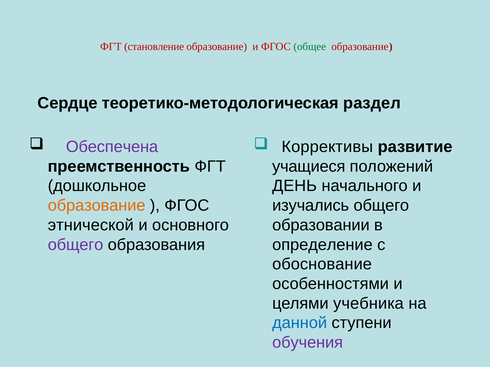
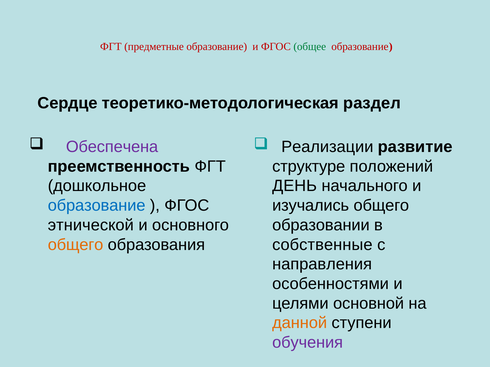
становление: становление -> предметные (154, 47)
Коррективы: Коррективы -> Реализации (327, 147)
учащиеся: учащиеся -> структуре (309, 167)
образование colour: orange -> blue (97, 206)
общего colour: purple -> orange (76, 245)
определение: определение -> собственные (322, 245)
обоснование: обоснование -> направления (322, 265)
учебника: учебника -> основной (369, 304)
данной colour: blue -> orange (300, 323)
